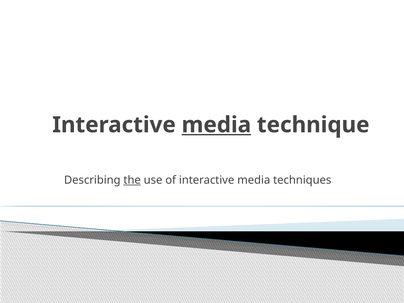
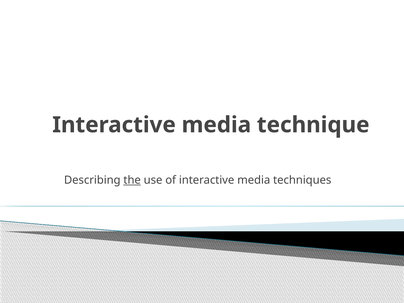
media underline: present -> none (216, 125)
